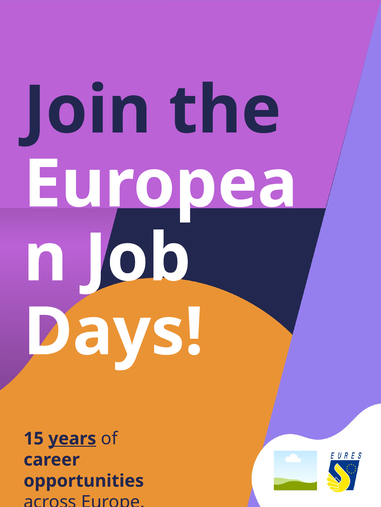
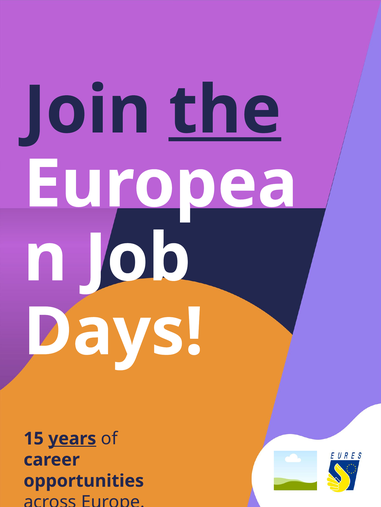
the underline: none -> present (225, 111)
